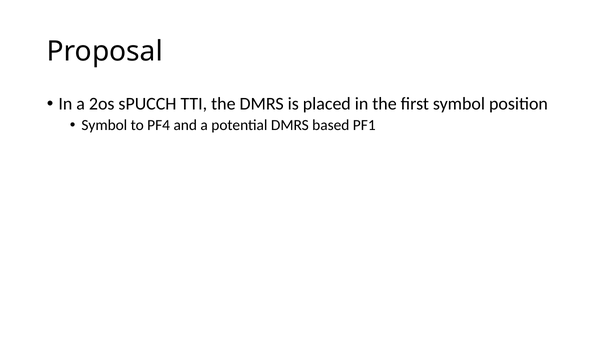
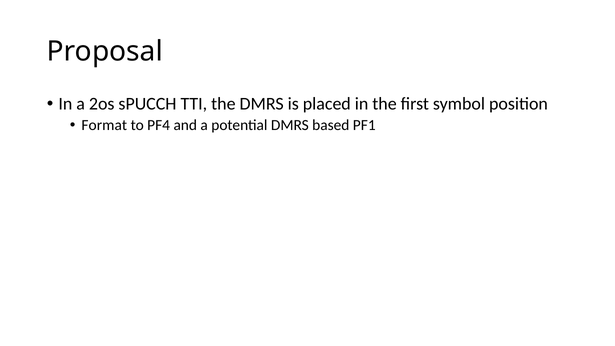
Symbol: Symbol -> Format (104, 125)
